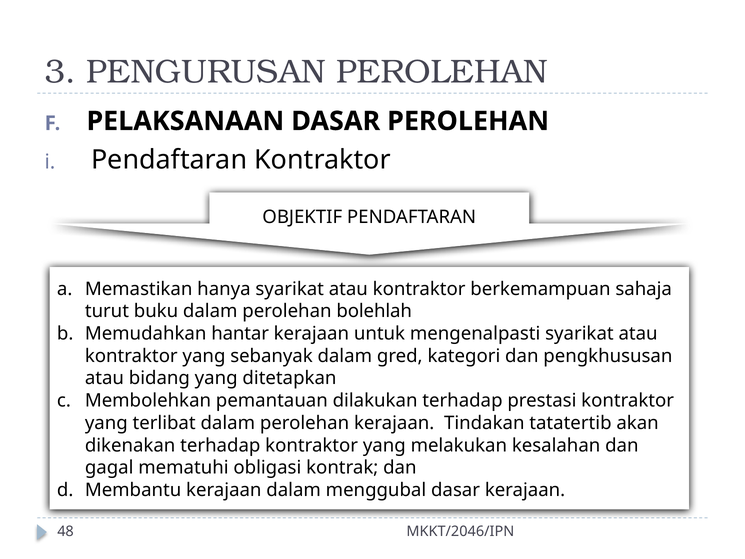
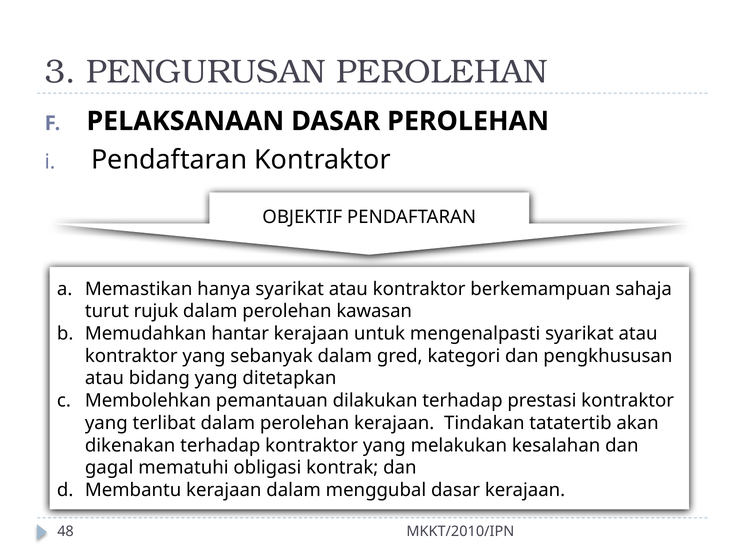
buku: buku -> rujuk (156, 311)
bolehlah: bolehlah -> kawasan (374, 311)
MKKT/2046/IPN: MKKT/2046/IPN -> MKKT/2010/IPN (460, 531)
